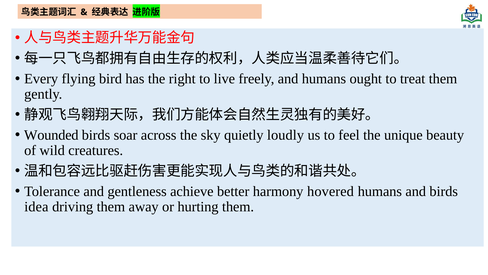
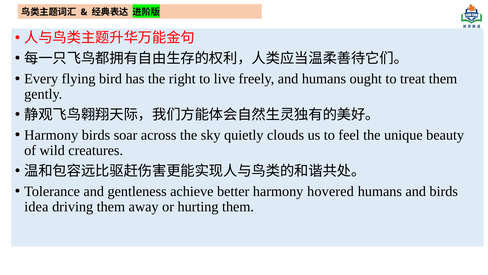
Wounded: Wounded -> Harmony (51, 135)
loudly: loudly -> clouds (286, 135)
